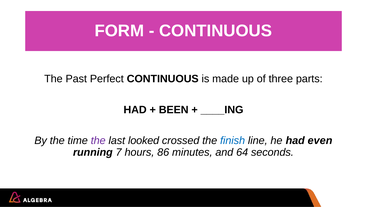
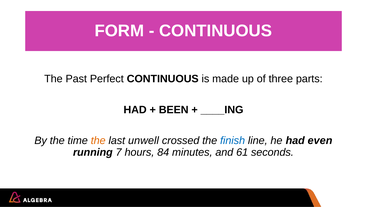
the colour: purple -> orange (98, 140)
looked: looked -> unwell (144, 140)
86: 86 -> 84 (163, 152)
64: 64 -> 61 (242, 152)
